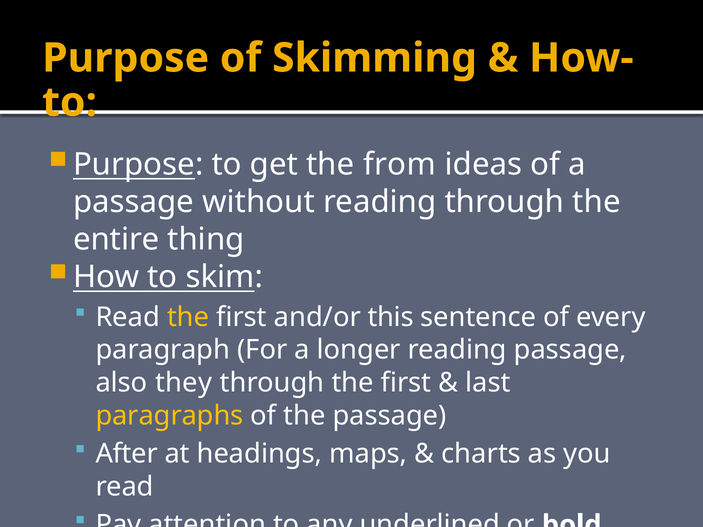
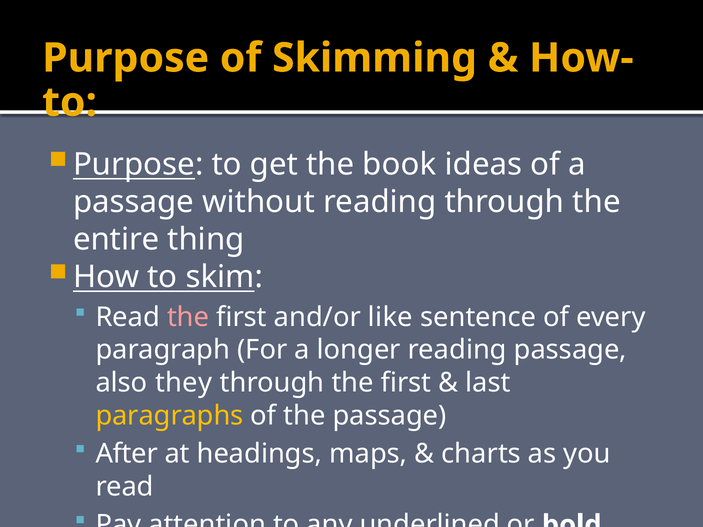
from: from -> book (400, 164)
the colour: yellow -> pink (188, 317)
this: this -> like (390, 317)
